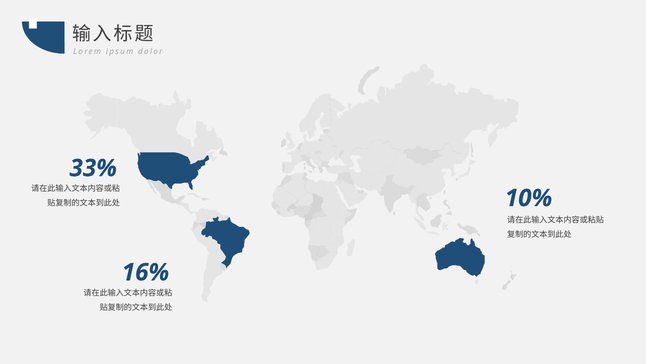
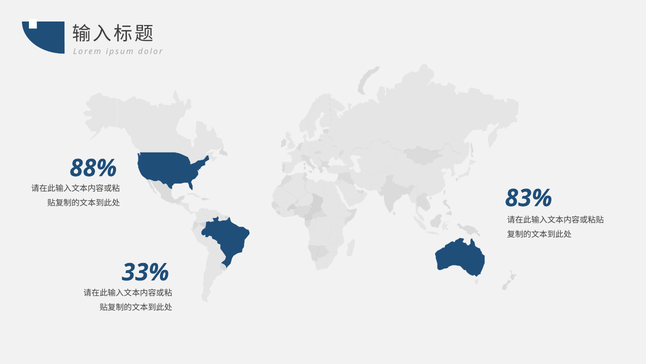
33%: 33% -> 88% (93, 168)
10%: 10% -> 83% (529, 198)
16%: 16% -> 33% (145, 272)
